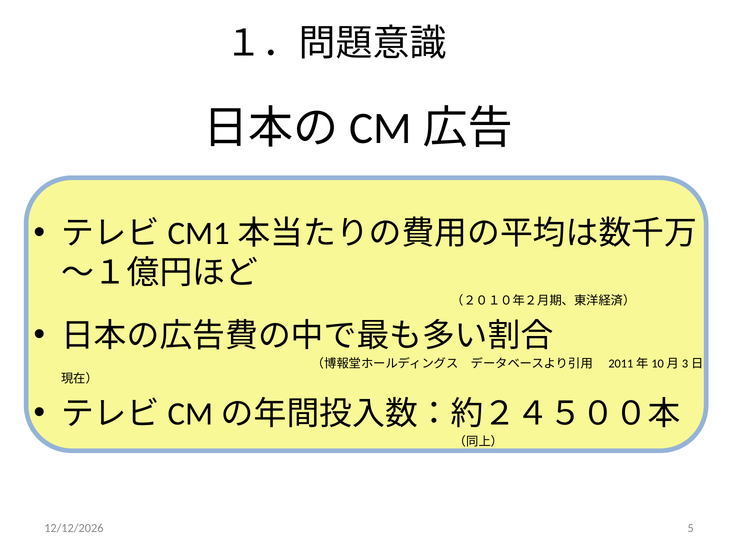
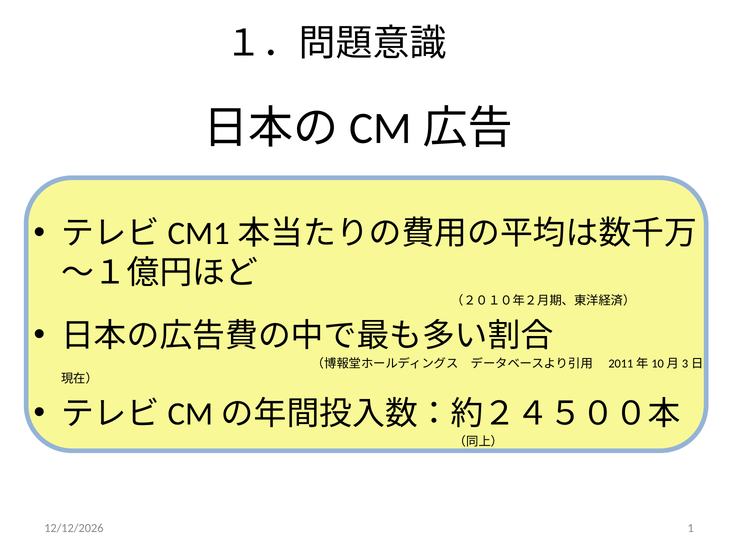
5: 5 -> 1 (691, 528)
